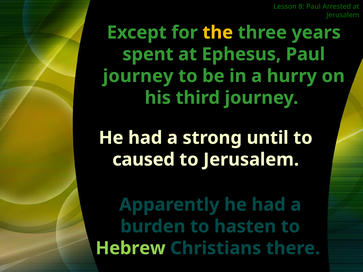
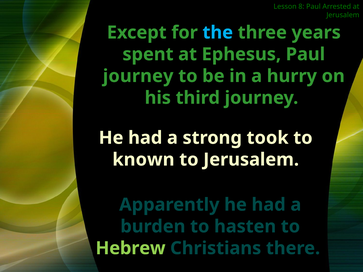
the colour: yellow -> light blue (218, 33)
until: until -> took (268, 138)
caused: caused -> known (143, 160)
